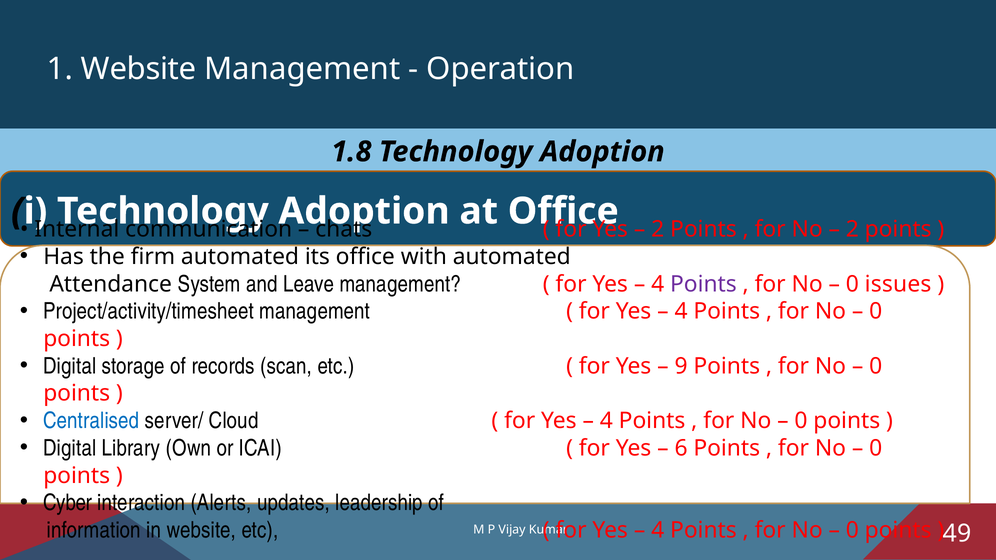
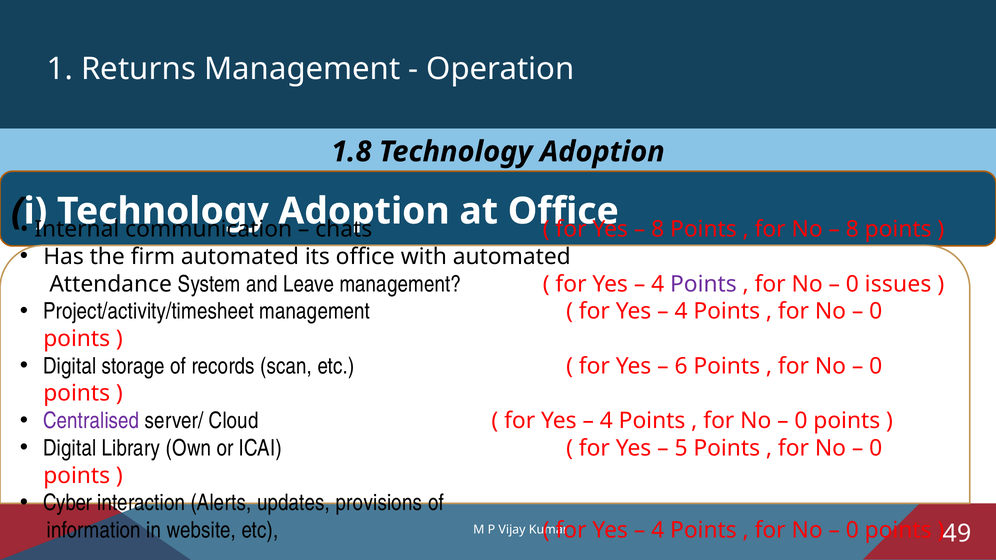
1 Website: Website -> Returns (139, 69)
2: 2 -> 8 (658, 229)
2: 2 -> 8 (852, 229)
9: 9 -> 6 (681, 366)
Centralised colour: blue -> purple (91, 421)
6: 6 -> 5 (681, 448)
leadership: leadership -> provisions (379, 503)
